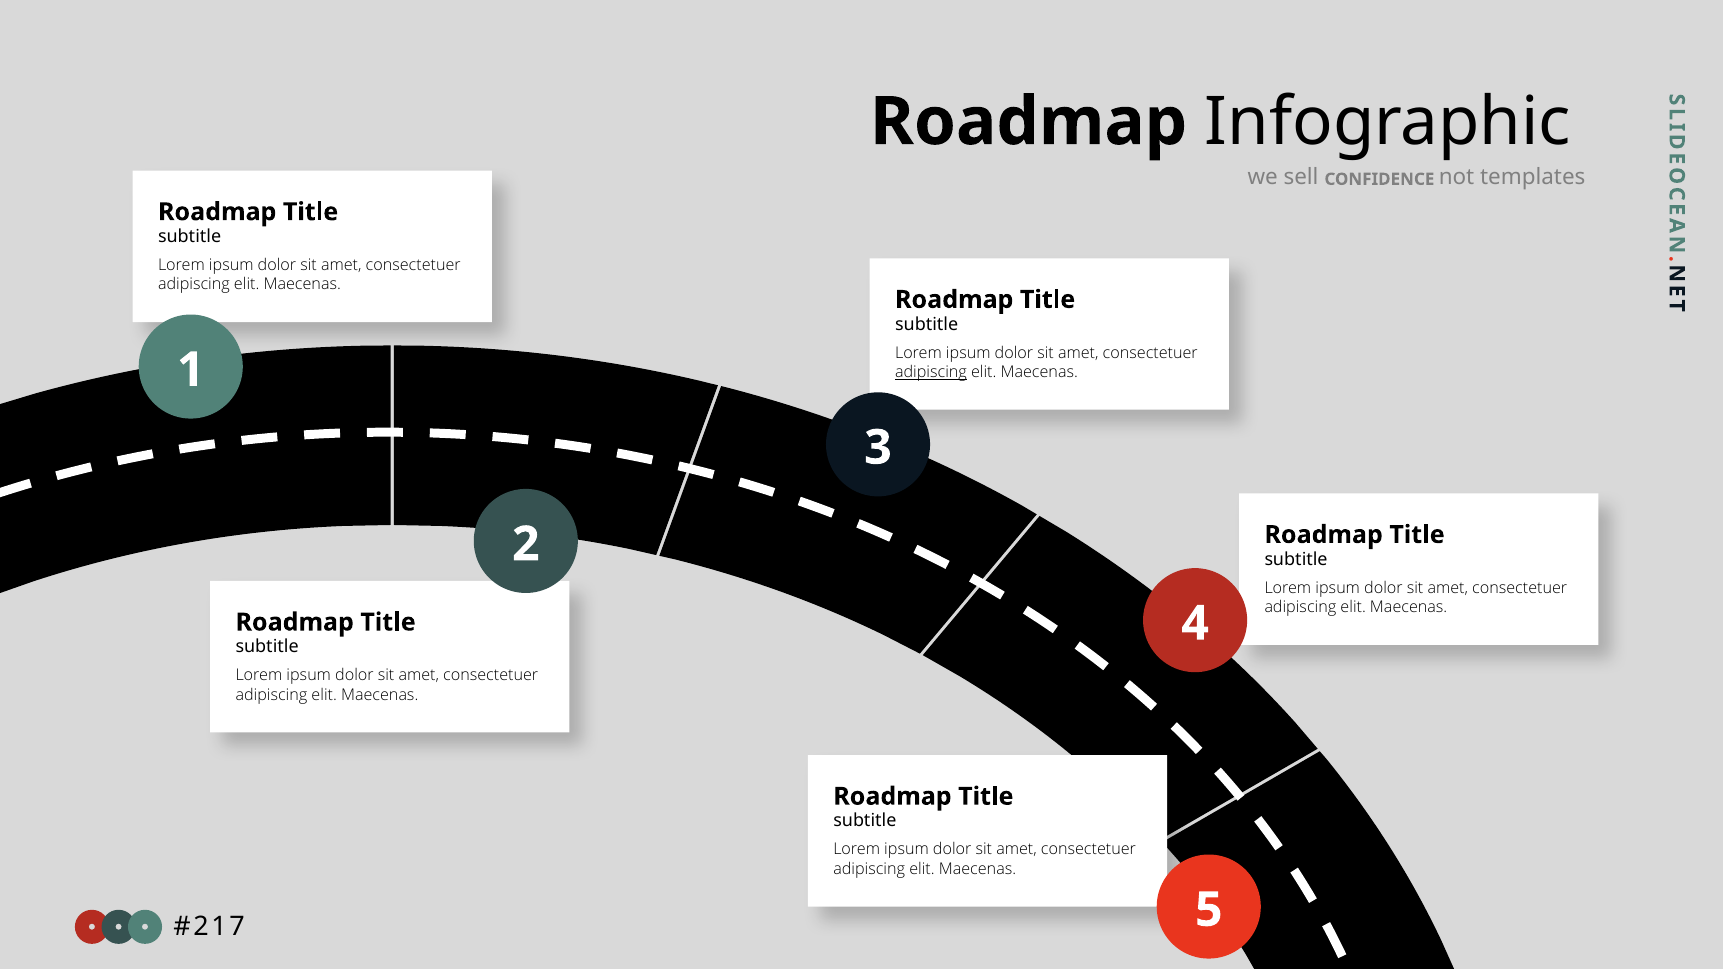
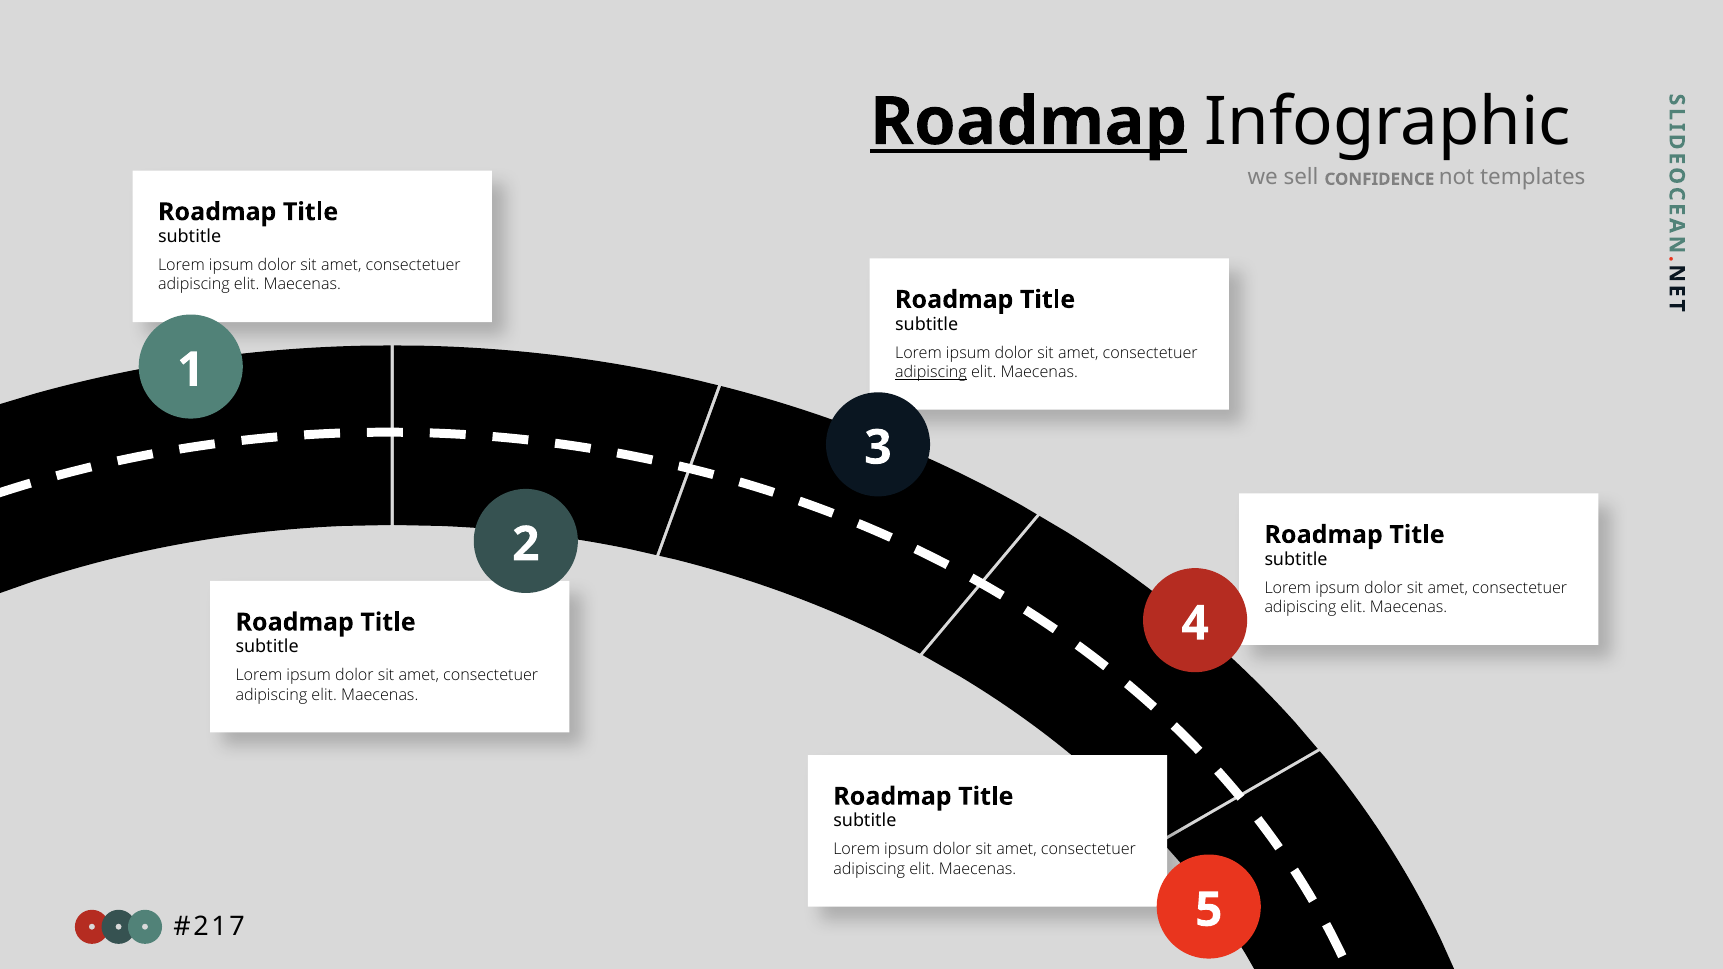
Roadmap underline: none -> present (1029, 122)
